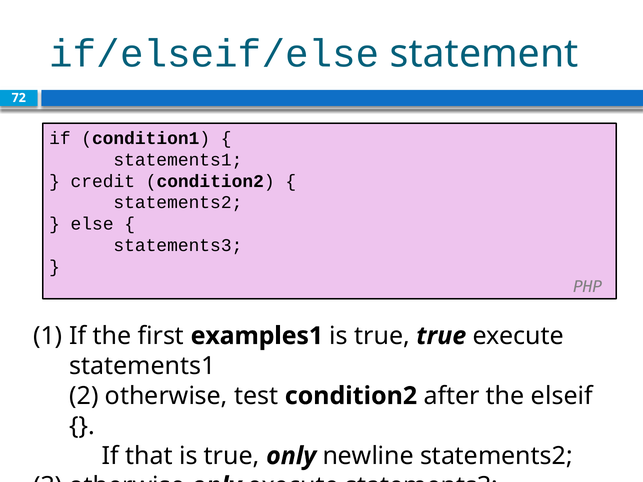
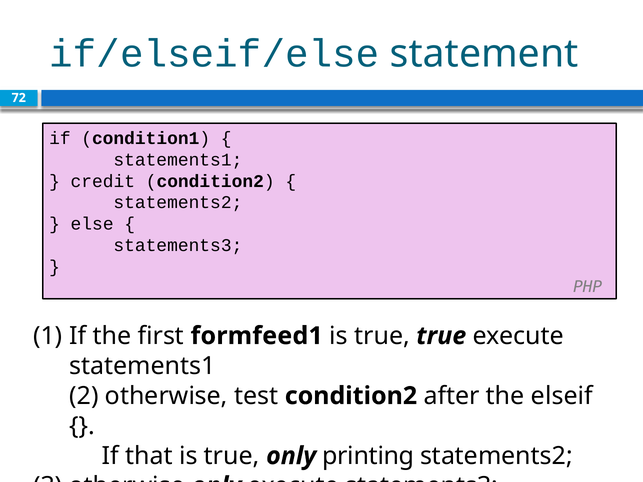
examples1: examples1 -> formfeed1 (257, 336)
newline: newline -> printing (368, 456)
